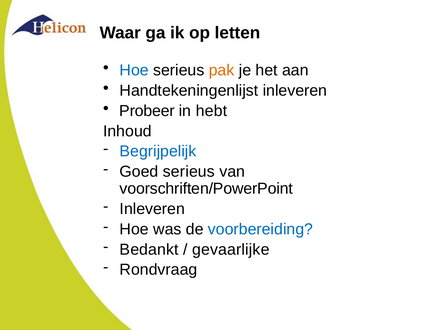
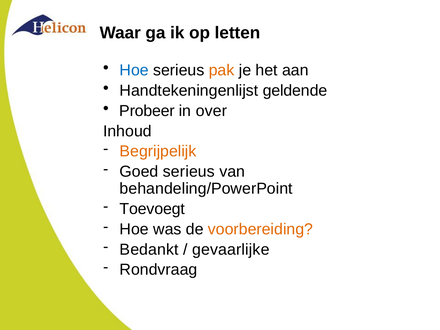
Handtekeningenlijst inleveren: inleveren -> geldende (295, 91)
hebt: hebt -> over (211, 111)
Begrijpelijk colour: blue -> orange (158, 151)
voorschriften/PowerPoint: voorschriften/PowerPoint -> behandeling/PowerPoint (206, 189)
Inleveren: Inleveren -> Toevoegt (152, 209)
voorbereiding colour: blue -> orange (261, 229)
